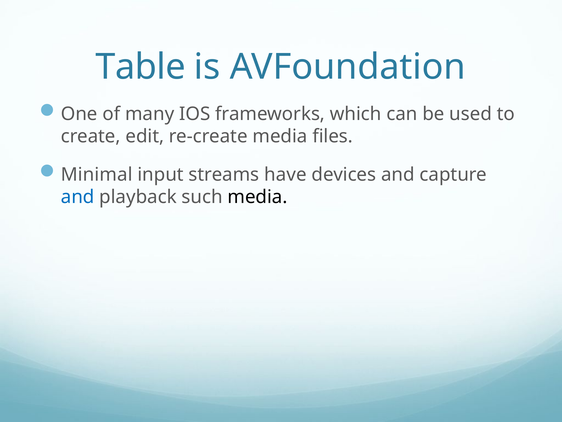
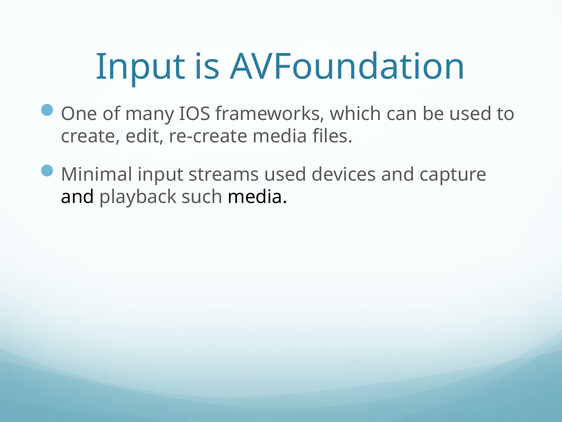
Table: Table -> Input (141, 67)
streams have: have -> used (285, 174)
and colour: blue -> black (78, 197)
